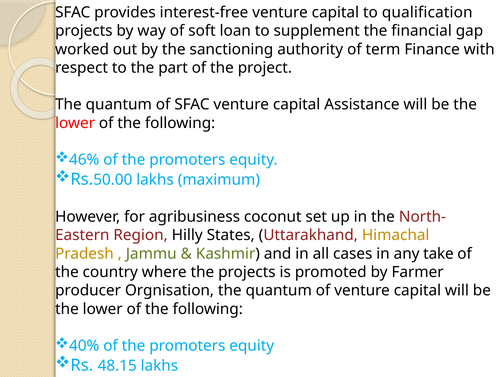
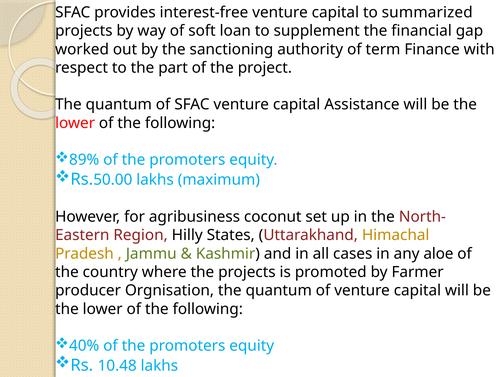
qualification: qualification -> summarized (427, 12)
46%: 46% -> 89% (84, 160)
take: take -> aloe (438, 253)
48.15: 48.15 -> 10.48 (117, 365)
